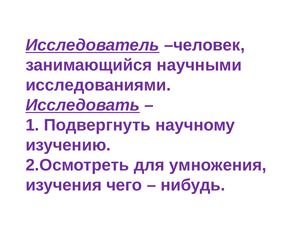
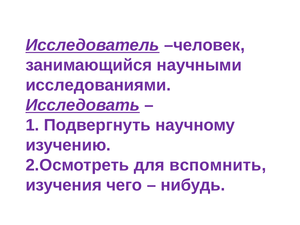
умножения: умножения -> вспомнить (218, 165)
